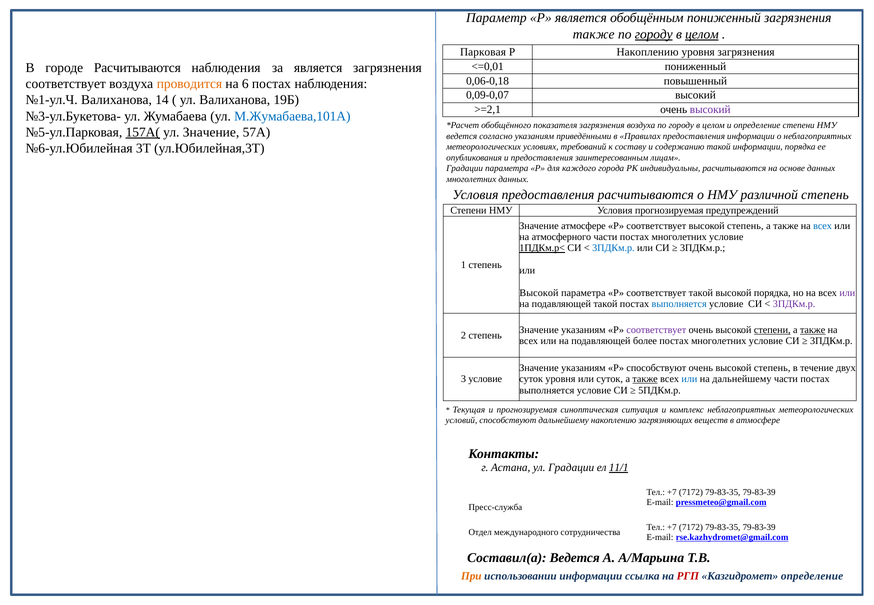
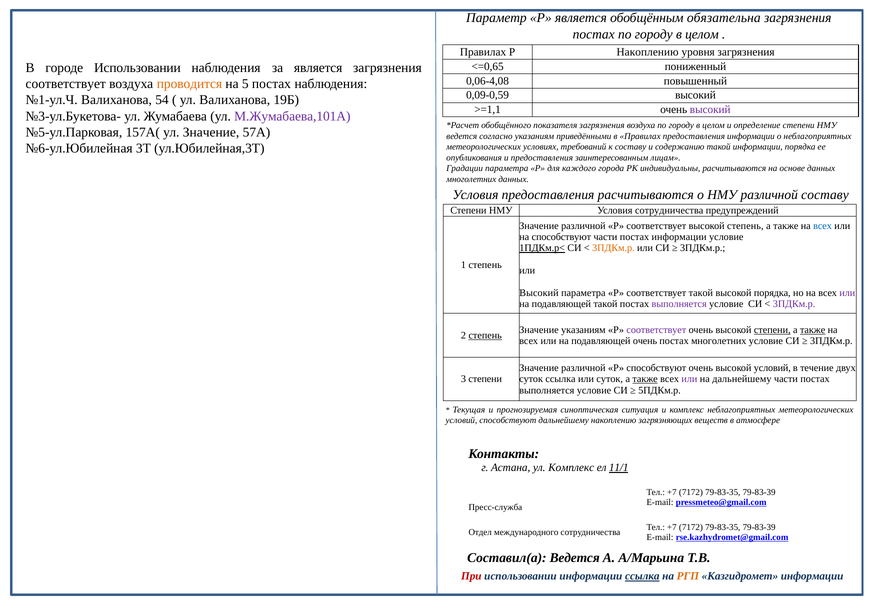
обобщённым пониженный: пониженный -> обязательна (724, 18)
также: также -> постах (594, 34)
городу underline: present -> none (654, 34)
целом underline: present -> none (702, 34)
Парковая: Парковая -> Правилах (483, 52)
<=0,01: <=0,01 -> <=0,65 (488, 66)
городе Расчитываются: Расчитываются -> Использовании (137, 68)
0,06-0,18: 0,06-0,18 -> 0,06-4,08 (487, 81)
6: 6 -> 5 (245, 84)
0,09-0,07: 0,09-0,07 -> 0,09-0,59 (487, 95)
14: 14 -> 54 (162, 100)
>=2,1: >=2,1 -> >=1,1 (488, 110)
М.Жумабаева,101А colour: blue -> purple (292, 116)
157А( underline: present -> none (143, 132)
различной степень: степень -> составу (825, 195)
Условия прогнозируемая: прогнозируемая -> сотрудничества (669, 210)
атмосфере: атмосфере -> различной (583, 226)
на атмосферного: атмосферного -> способствуют (561, 237)
части постах многолетних: многолетних -> информации (679, 237)
3ПДКм.р colour: blue -> orange (613, 248)
Высокой: Высокой -> Высокий (539, 293)
выполняется colour: blue -> purple (679, 304)
степень underline: none -> present (485, 335)
подавляющей более: более -> очень (645, 341)
указаниям: указаниям -> различной (583, 368)
очень высокой степень: степень -> условий (772, 368)
3 условие: условие -> степени (485, 379)
суток уровня: уровня -> ссылка (560, 379)
или colour: blue -> purple (689, 379)
ул Градации: Градации -> Комплекс (571, 468)
При colour: orange -> red (471, 576)
ссылка underline: none -> present (642, 576)
РГП colour: red -> orange (688, 576)
Казгидромет определение: определение -> информации (812, 576)
